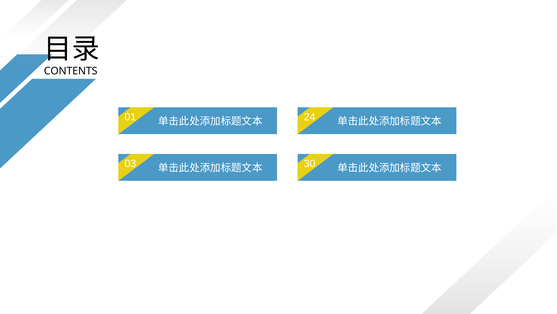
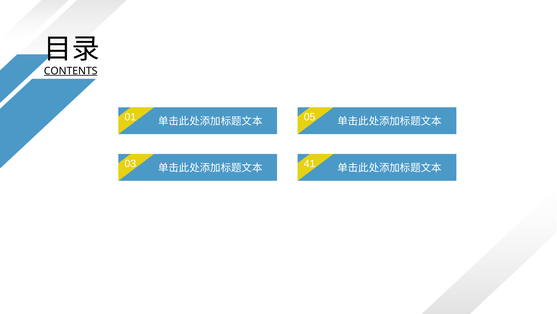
CONTENTS underline: none -> present (71, 71)
24: 24 -> 05 (310, 117)
30: 30 -> 41 (310, 163)
